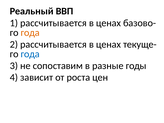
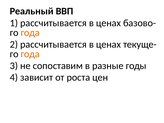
года colour: blue -> orange (30, 54)
